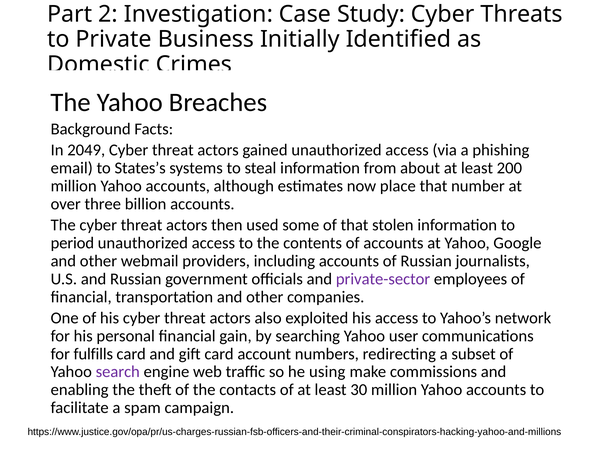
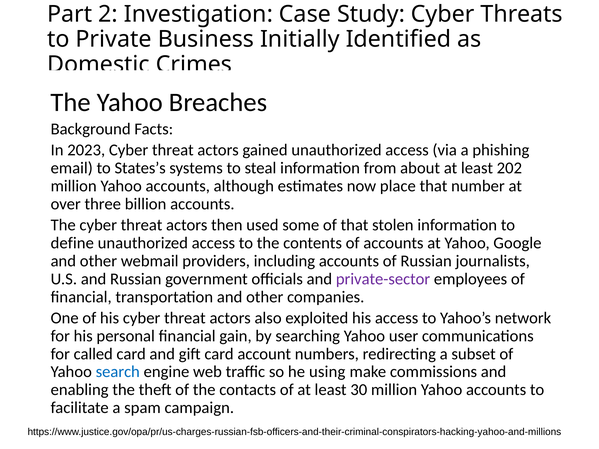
2049: 2049 -> 2023 (86, 150)
200: 200 -> 202 (509, 168)
period: period -> define (72, 243)
fulfills: fulfills -> called (93, 354)
search colour: purple -> blue (118, 372)
